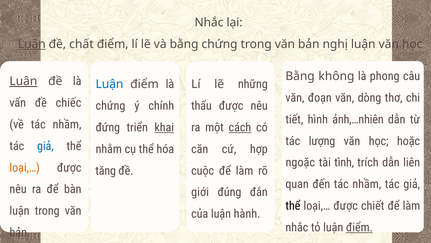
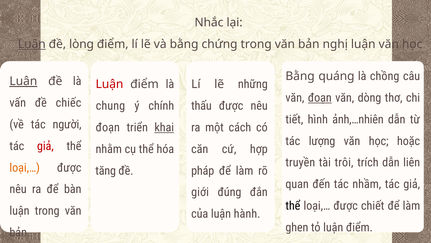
chất: chất -> lòng (82, 44)
không: không -> quáng (337, 76)
phong: phong -> chồng (385, 76)
Luận colour: blue -> red (109, 84)
đoạn underline: none -> present (320, 98)
chứng: chứng -> chung (110, 106)
về tác nhầm: nhầm -> người (67, 124)
đứng: đứng -> đoạn (108, 127)
cách underline: present -> none (240, 127)
giả colour: blue -> red (45, 146)
ngoặc: ngoặc -> truyền (300, 162)
tình: tình -> trôi (344, 162)
cuộc: cuộc -> pháp (203, 170)
nhắc: nhắc -> ghen (297, 227)
điểm underline: present -> none (359, 227)
